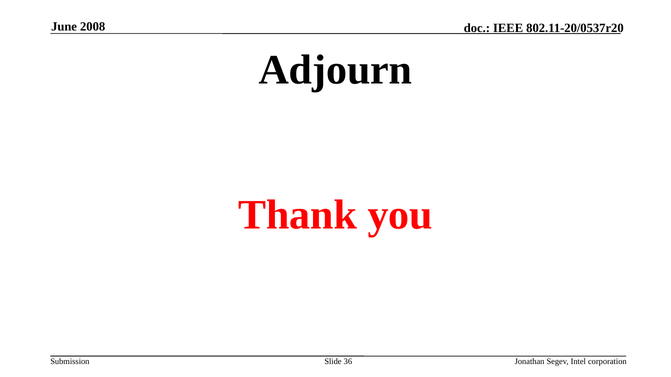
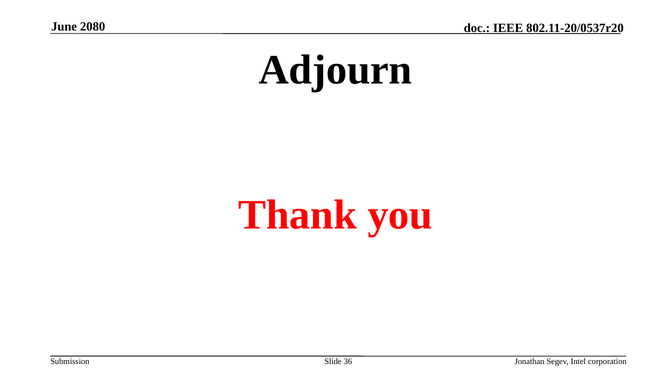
2008: 2008 -> 2080 (93, 27)
